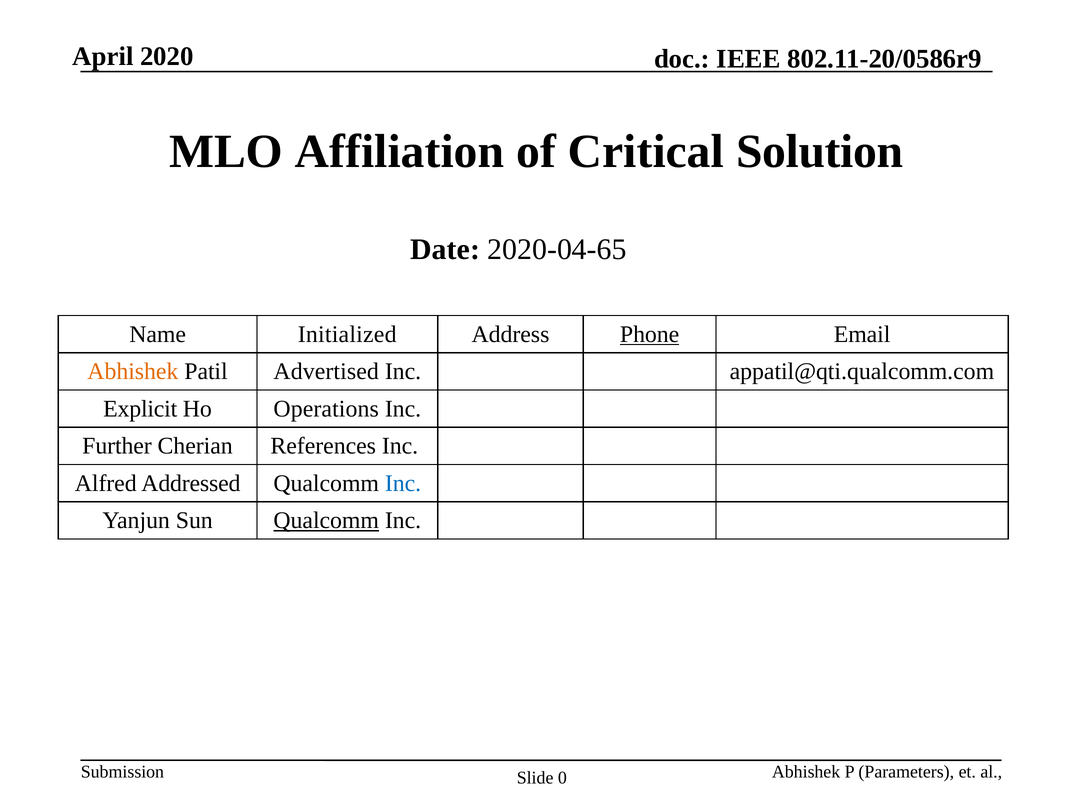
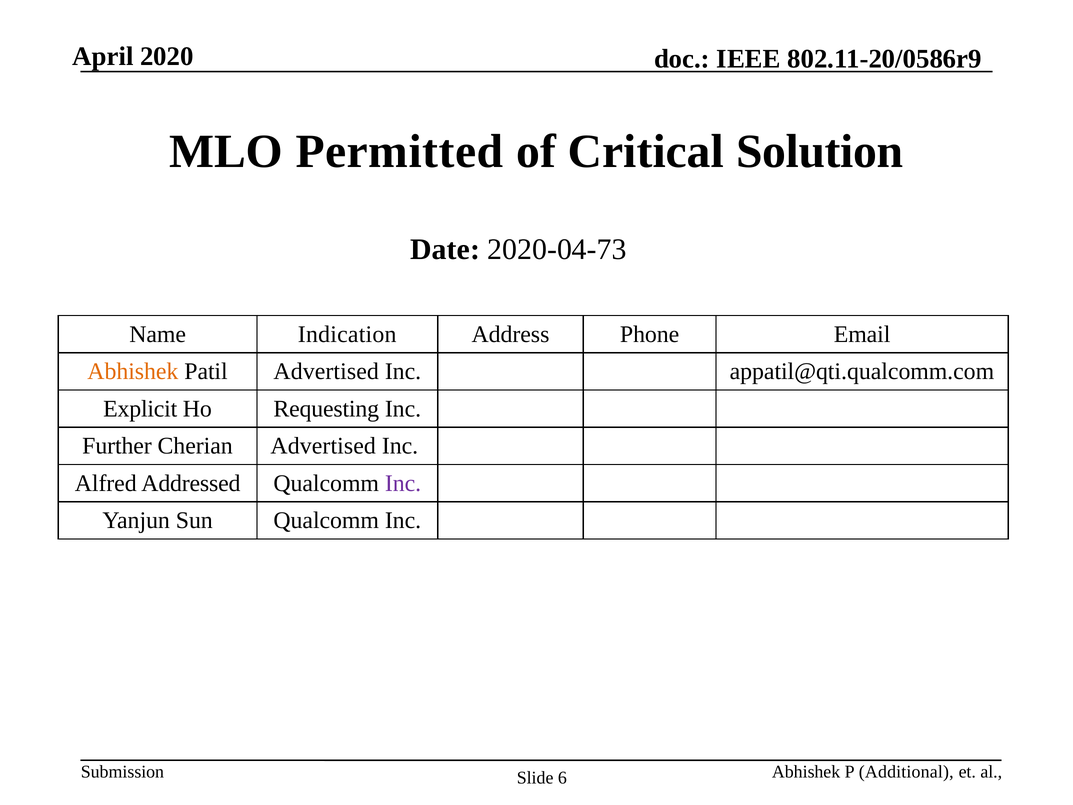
Affiliation: Affiliation -> Permitted (399, 151)
2020-04-65: 2020-04-65 -> 2020-04-73 (557, 249)
Initialized: Initialized -> Indication (347, 334)
Phone underline: present -> none (650, 334)
Operations: Operations -> Requesting (326, 409)
Cherian References: References -> Advertised (323, 446)
Inc colour: blue -> purple (403, 483)
Qualcomm underline: present -> none (326, 520)
Parameters: Parameters -> Additional (906, 772)
0: 0 -> 6 (562, 777)
